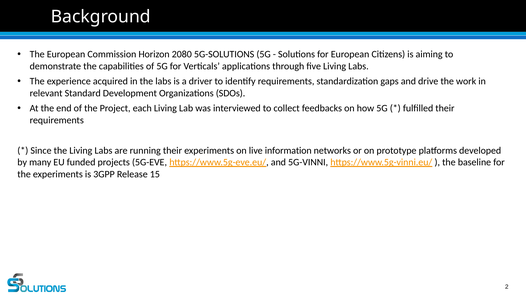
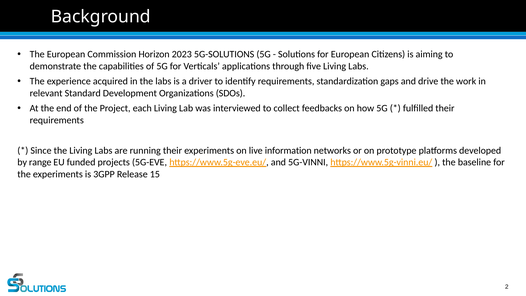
2080: 2080 -> 2023 (182, 54)
many: many -> range (40, 162)
